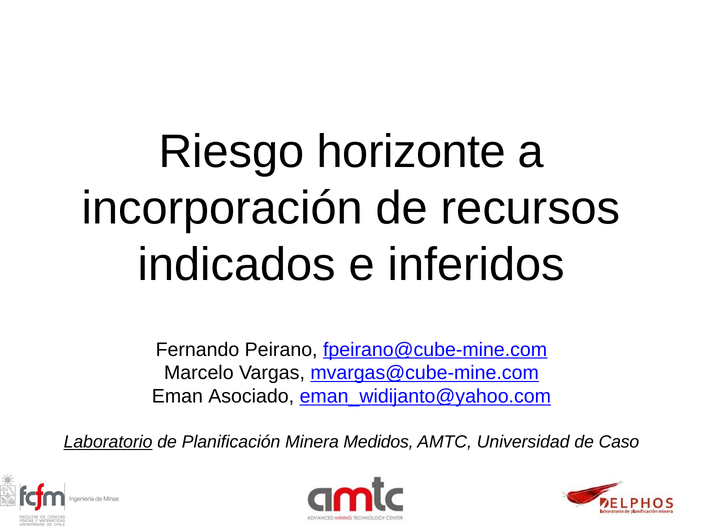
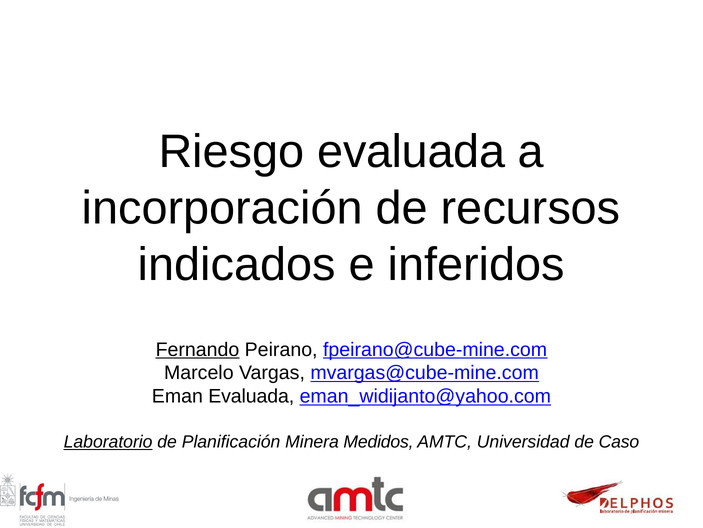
Riesgo horizonte: horizonte -> evaluada (411, 152)
Fernando underline: none -> present (197, 349)
Eman Asociado: Asociado -> Evaluada (251, 396)
